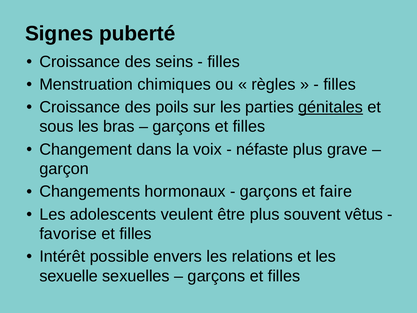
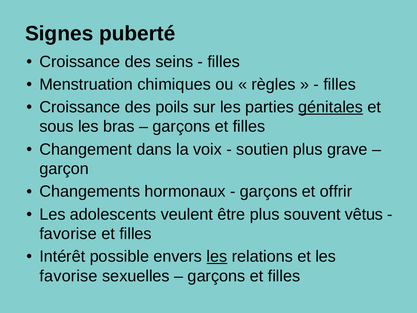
néfaste: néfaste -> soutien (262, 149)
faire: faire -> offrir (336, 191)
les underline: none -> present (217, 256)
sexuelle: sexuelle -> favorise (69, 276)
